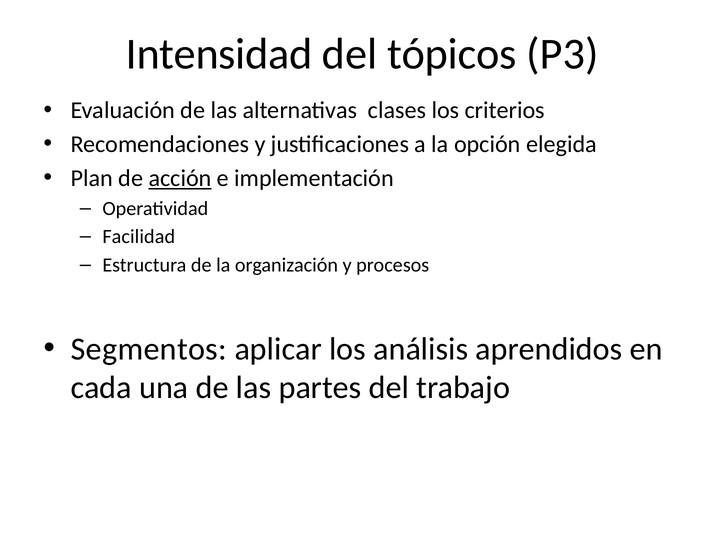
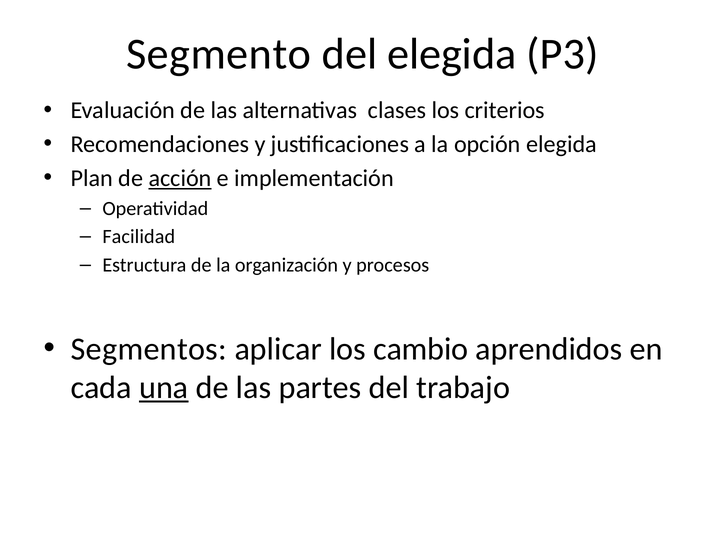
Intensidad: Intensidad -> Segmento (219, 54)
del tópicos: tópicos -> elegida (452, 54)
análisis: análisis -> cambio (421, 349)
una underline: none -> present (164, 388)
